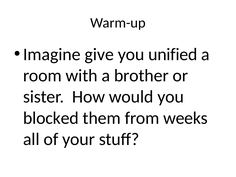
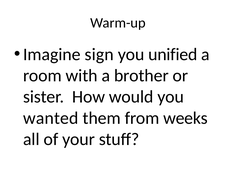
give: give -> sign (99, 54)
blocked: blocked -> wanted (51, 118)
